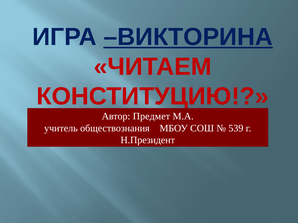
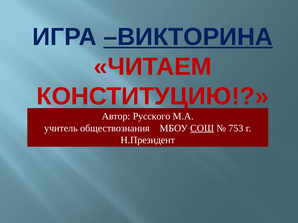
Предмет: Предмет -> Русского (152, 116)
СОШ underline: none -> present (202, 128)
539: 539 -> 753 (236, 128)
